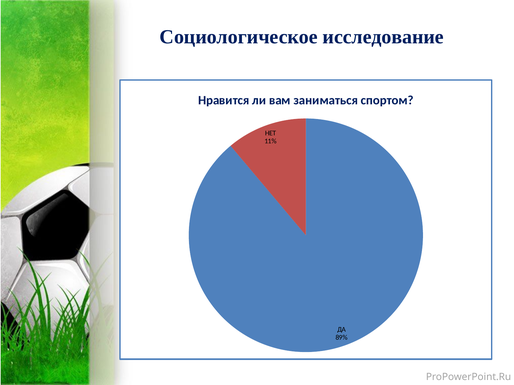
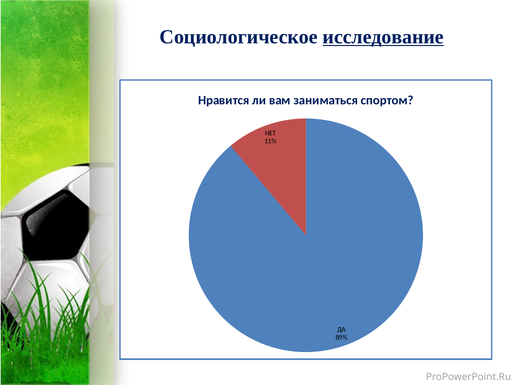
исследование underline: none -> present (383, 37)
